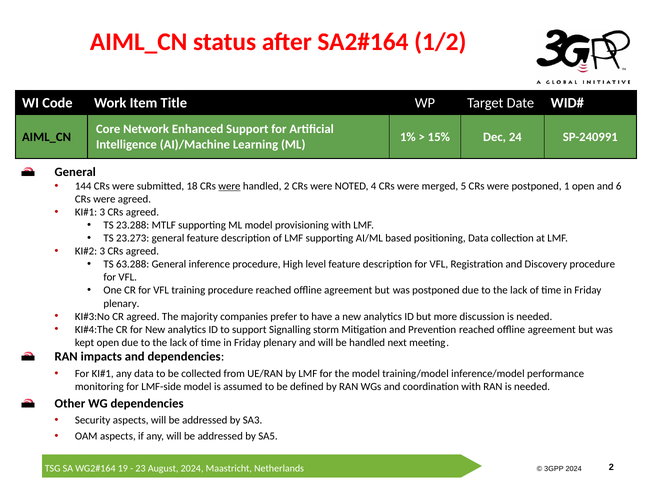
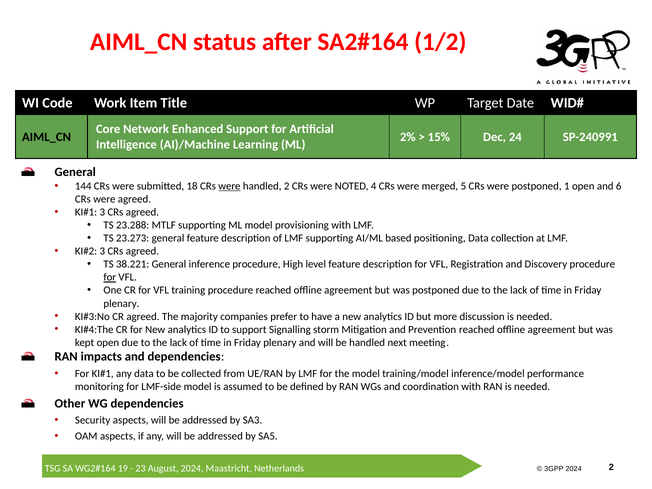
1%: 1% -> 2% (408, 137)
63.288: 63.288 -> 38.221 (133, 264)
for underline: none -> present (110, 277)
